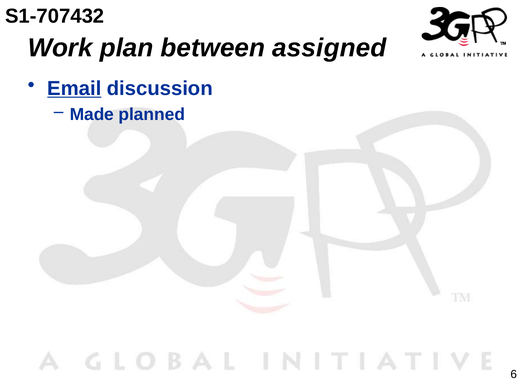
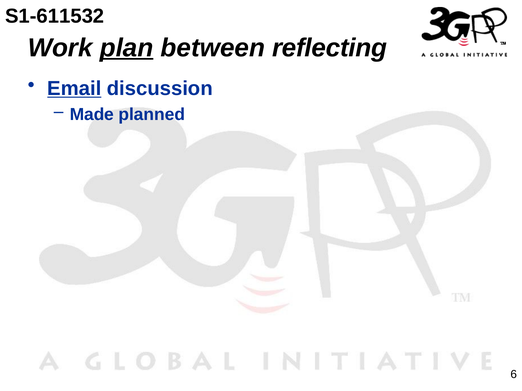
S1-707432: S1-707432 -> S1-611532 (55, 16)
plan underline: none -> present (127, 48)
assigned: assigned -> reflecting (330, 48)
